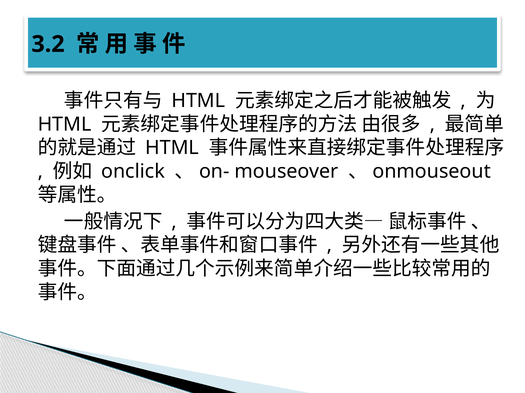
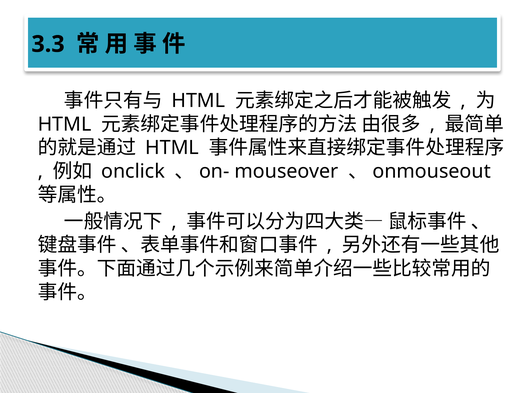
3.2: 3.2 -> 3.3 (48, 44)
